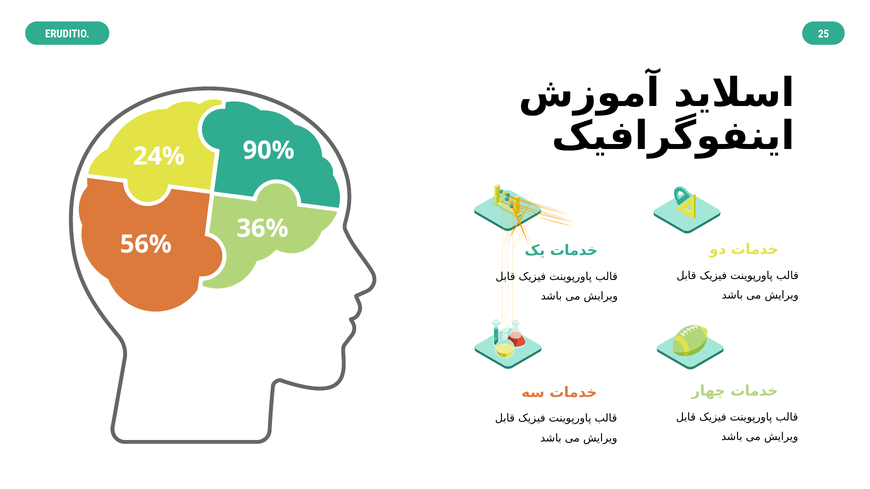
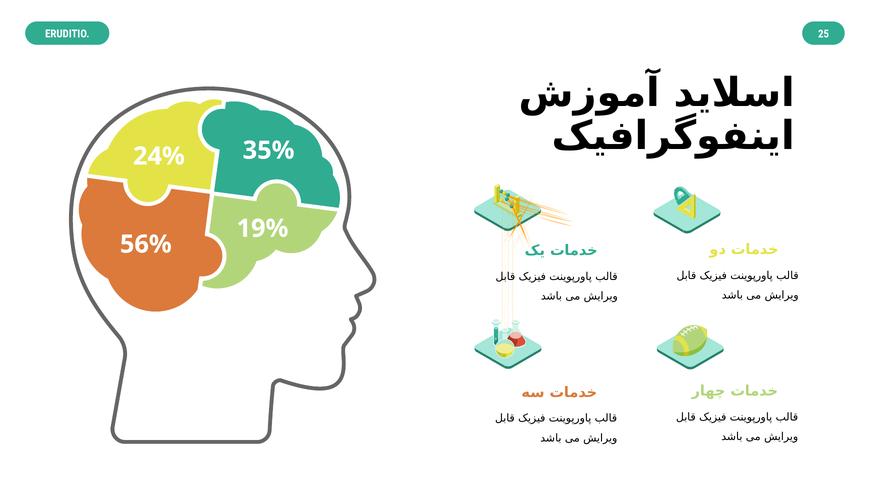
90%: 90% -> 35% (269, 150)
36%: 36% -> 19% (262, 229)
